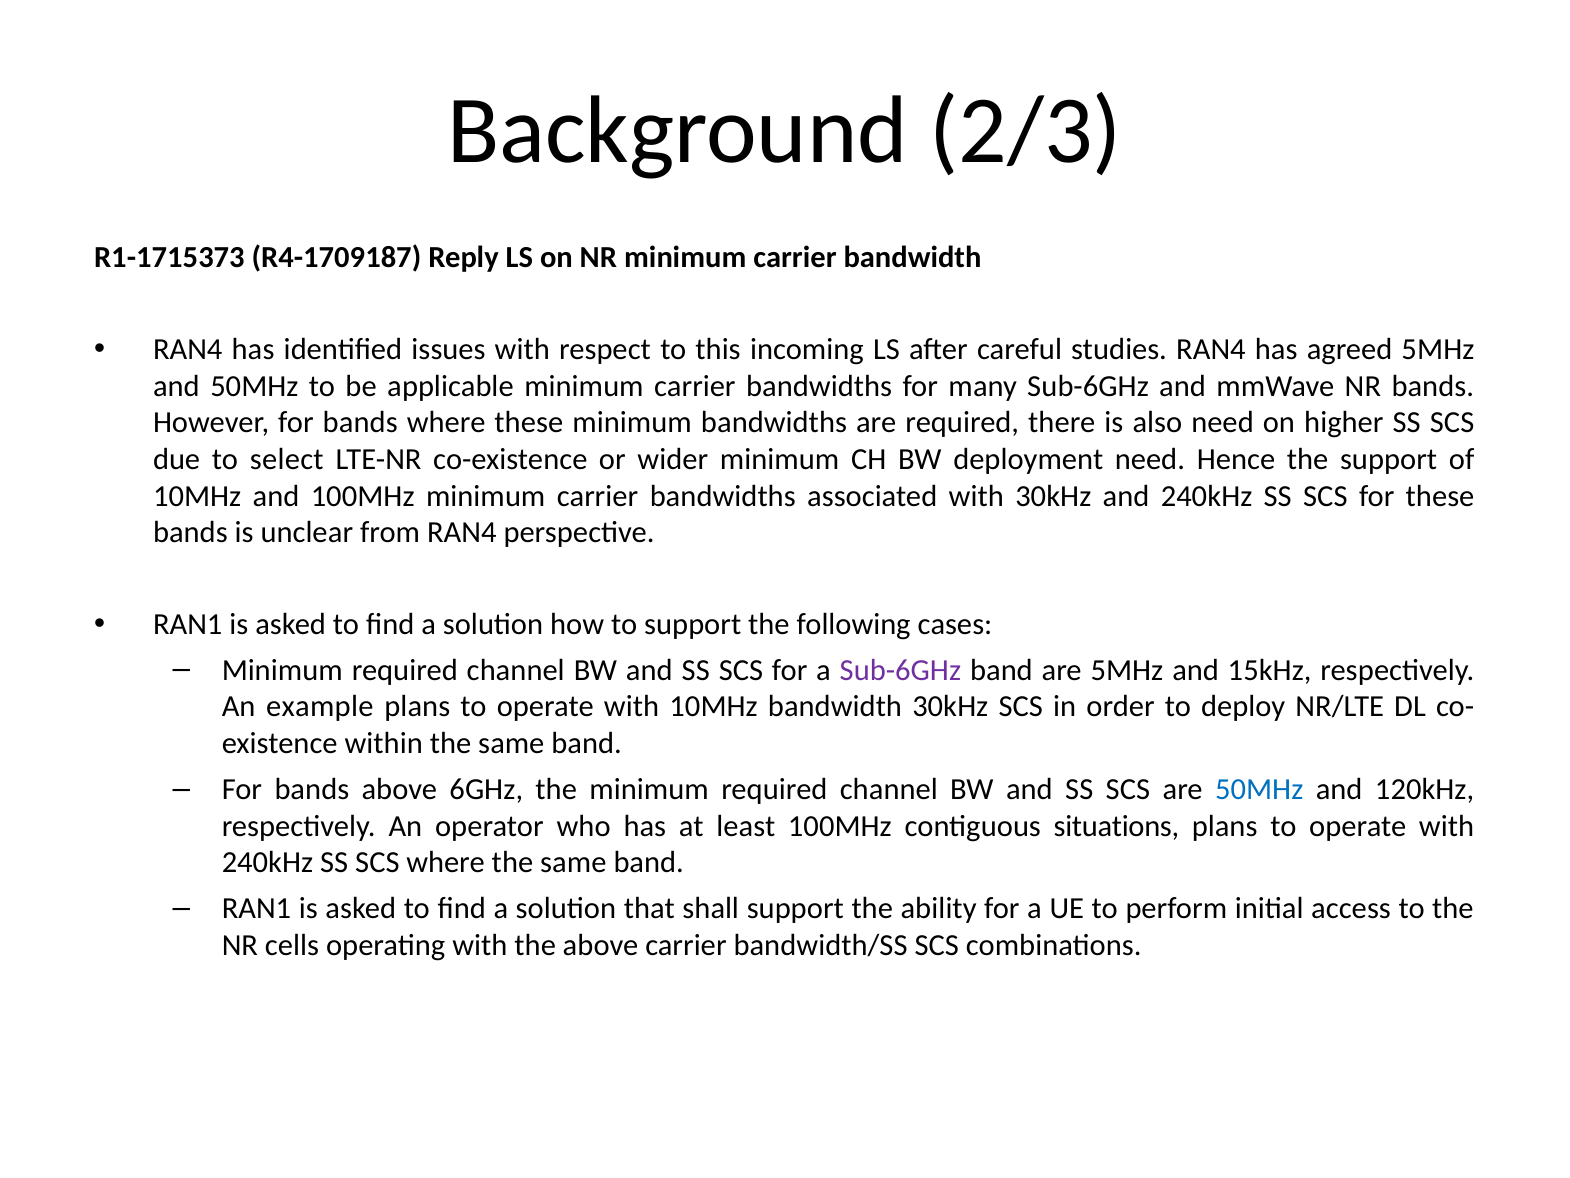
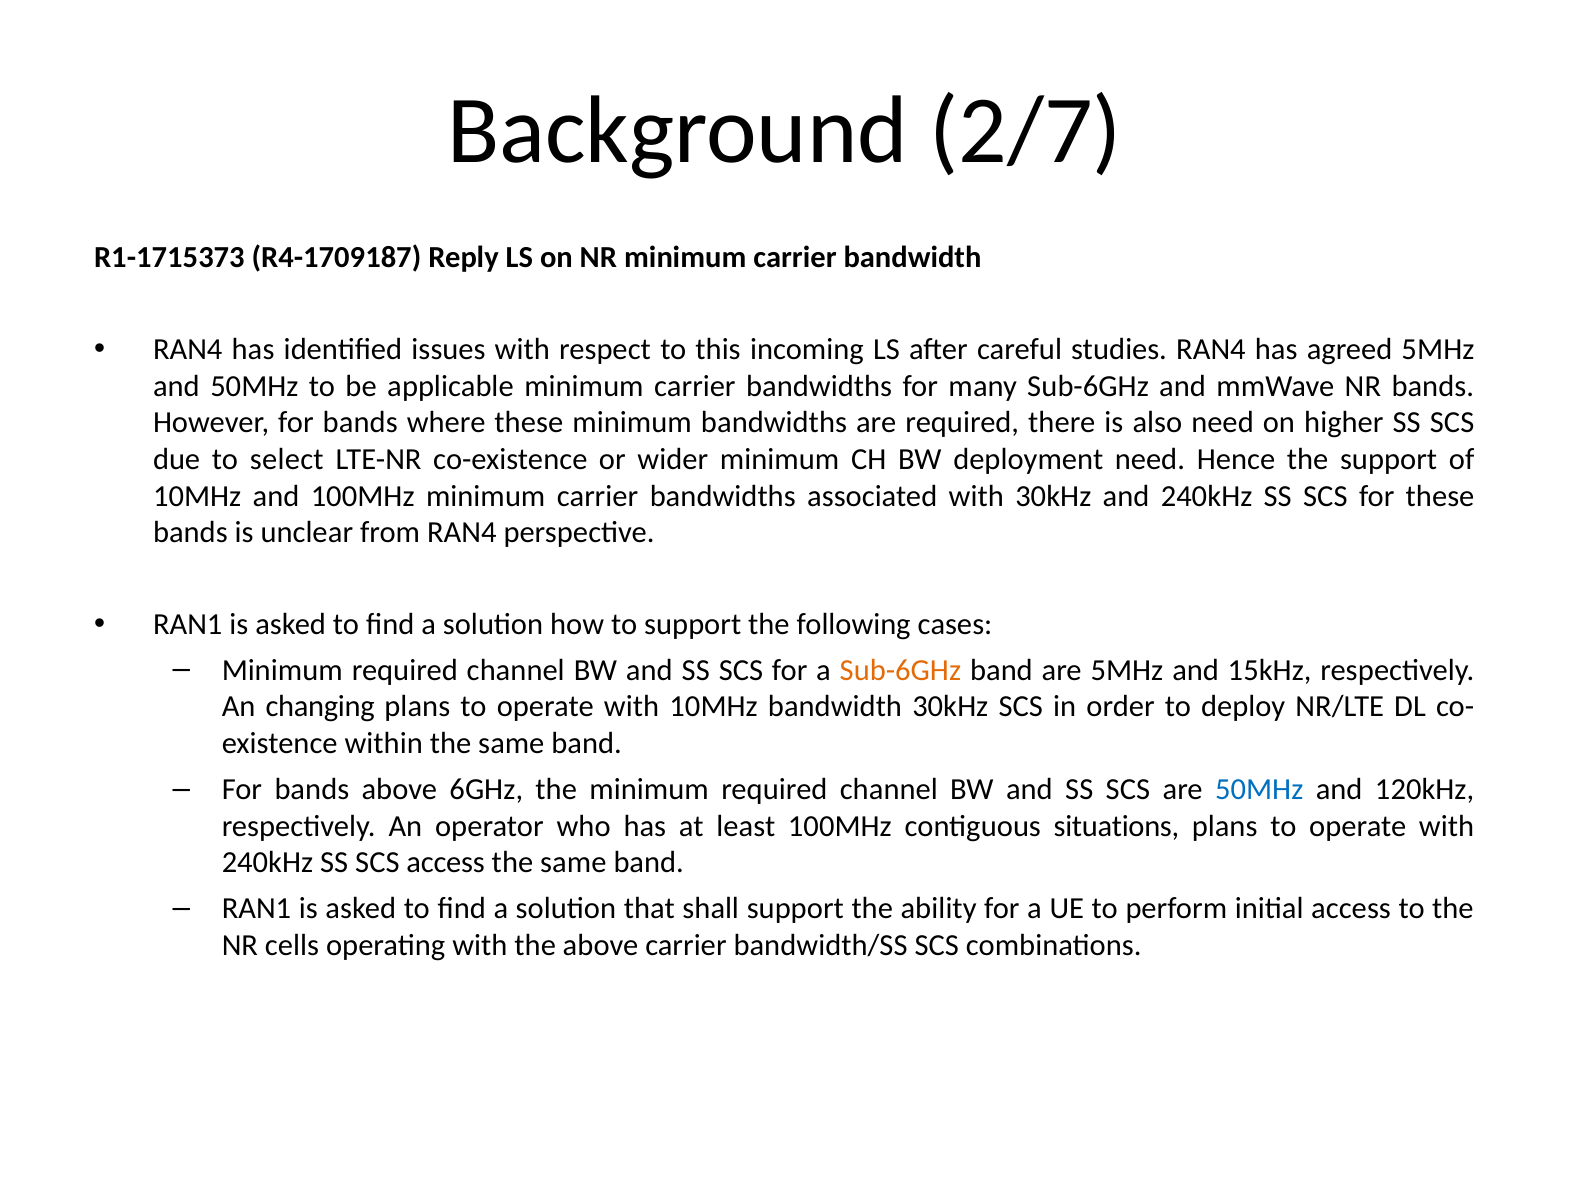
2/3: 2/3 -> 2/7 (1026, 131)
Sub-6GHz colour: purple -> orange (900, 670)
example: example -> changing (320, 707)
SCS where: where -> access (446, 862)
